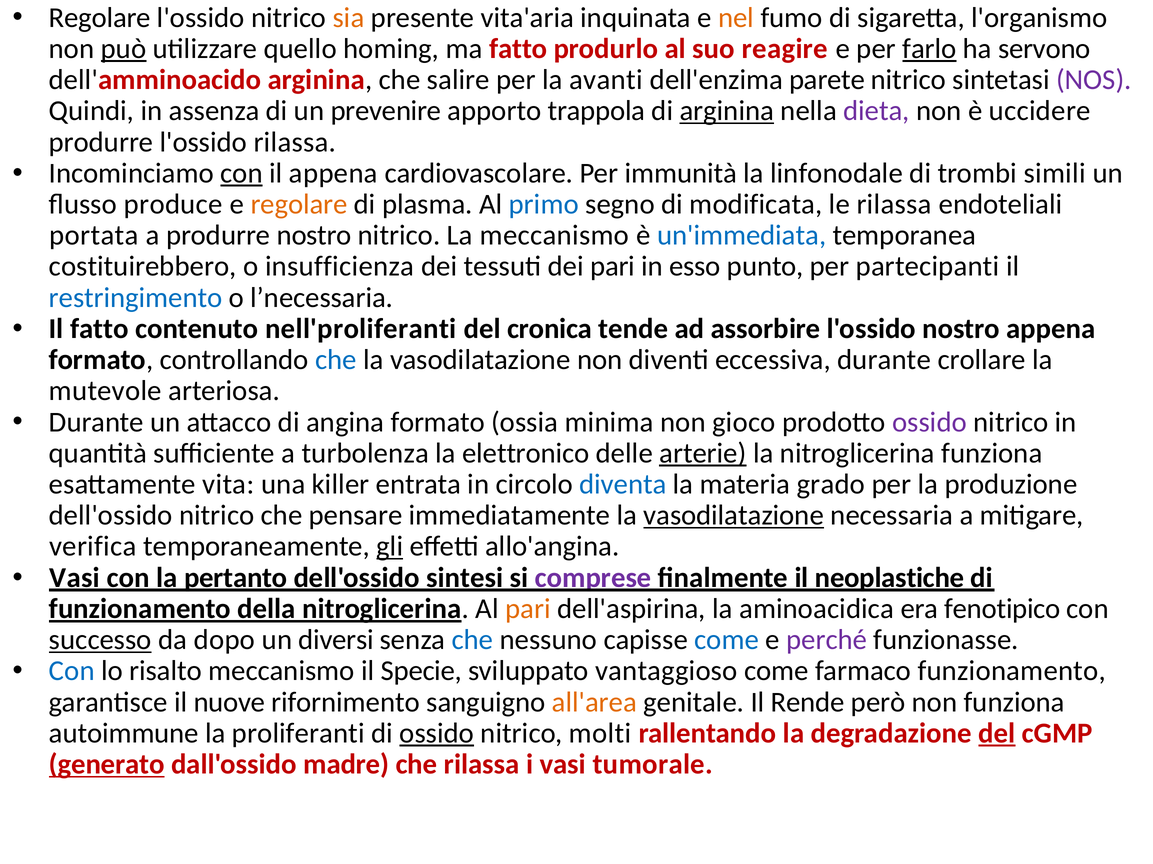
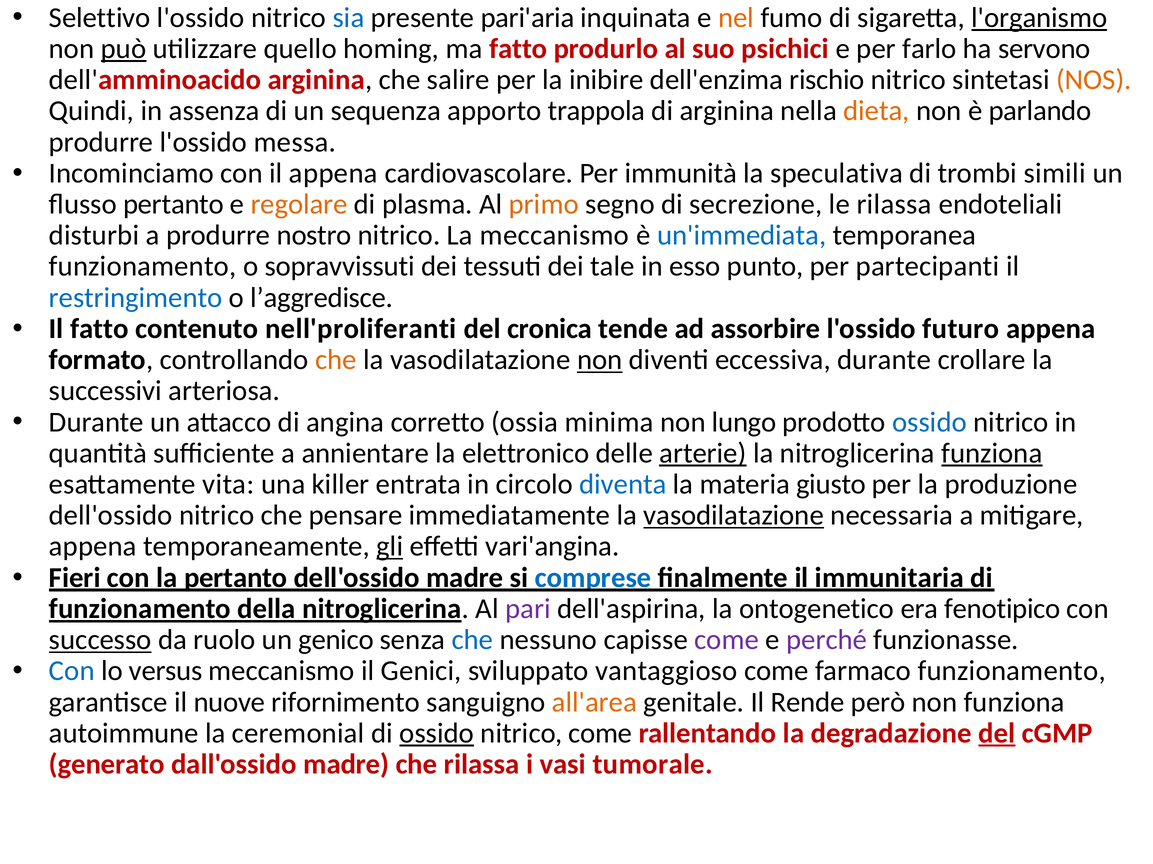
Regolare: Regolare -> Selettivo (100, 18)
sia colour: orange -> blue (349, 18)
vita'aria: vita'aria -> pari'aria (527, 18)
l'organismo underline: none -> present (1039, 18)
reagire: reagire -> psichici (785, 49)
farlo underline: present -> none (929, 49)
avanti: avanti -> inibire (606, 80)
parete: parete -> rischio (827, 80)
NOS colour: purple -> orange (1094, 80)
prevenire: prevenire -> sequenza (386, 111)
arginina underline: present -> none (727, 111)
dieta colour: purple -> orange (876, 111)
uccidere: uccidere -> parlando (1040, 111)
l'ossido rilassa: rilassa -> messa (295, 142)
con underline: present -> none (242, 173)
linfonodale: linfonodale -> speculativa (837, 173)
flusso produce: produce -> pertanto (174, 204)
primo colour: blue -> orange (544, 204)
modificata: modificata -> secrezione (756, 204)
portata: portata -> disturbi (94, 236)
costituirebbero: costituirebbero -> funzionamento (143, 267)
insufficienza: insufficienza -> sopravvissuti (340, 267)
dei pari: pari -> tale (612, 267)
l’necessaria: l’necessaria -> l’aggredisce (322, 298)
l'ossido nostro: nostro -> futuro (961, 329)
che colour: blue -> orange (336, 360)
non underline: none -> present (600, 360)
mutevole: mutevole -> successivi (105, 391)
angina formato: formato -> corretto (438, 422)
gioco: gioco -> lungo (744, 422)
ossido colour: purple -> blue (929, 422)
turbolenza: turbolenza -> annientare (365, 454)
funziona underline: none -> present (992, 454)
grado: grado -> giusto (831, 485)
verifica: verifica -> appena (93, 547)
allo'angina: allo'angina -> vari'angina (552, 547)
Vasi: Vasi -> Fieri (75, 578)
dell'ossido sintesi: sintesi -> madre (465, 578)
comprese colour: purple -> blue (593, 578)
neoplastiche: neoplastiche -> immunitaria (889, 578)
pari colour: orange -> purple (528, 609)
aminoacidica: aminoacidica -> ontogenetico (817, 609)
dopo: dopo -> ruolo (225, 640)
diversi: diversi -> genico (336, 640)
come colour: blue -> purple (727, 640)
risalto: risalto -> versus (166, 672)
Specie: Specie -> Genici (421, 672)
proliferanti: proliferanti -> ceremonial (298, 734)
nitrico molti: molti -> come (600, 734)
generato underline: present -> none (107, 765)
